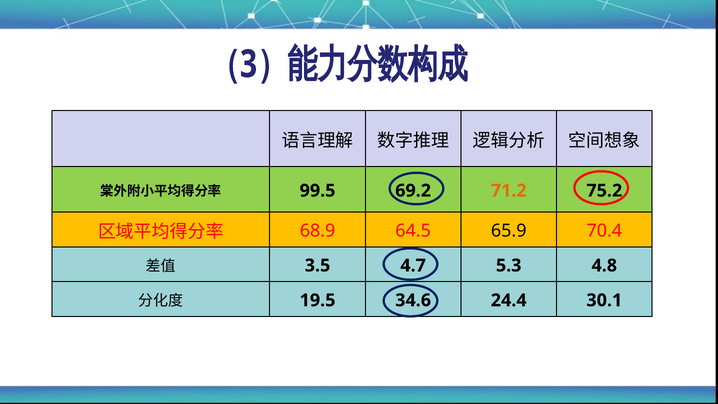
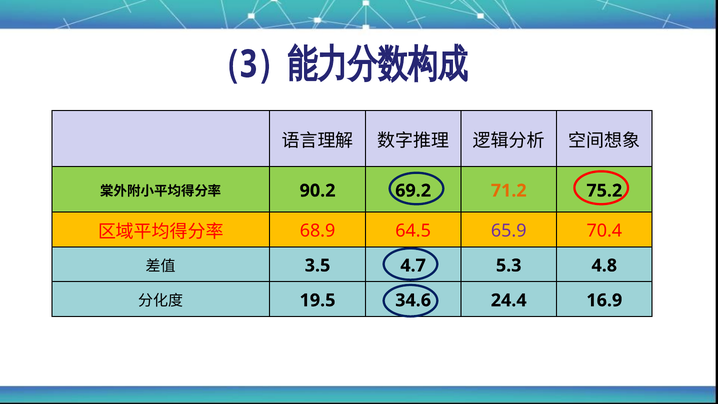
99.5: 99.5 -> 90.2 (318, 191)
65.9 colour: black -> purple (509, 231)
30.1: 30.1 -> 16.9 (604, 300)
